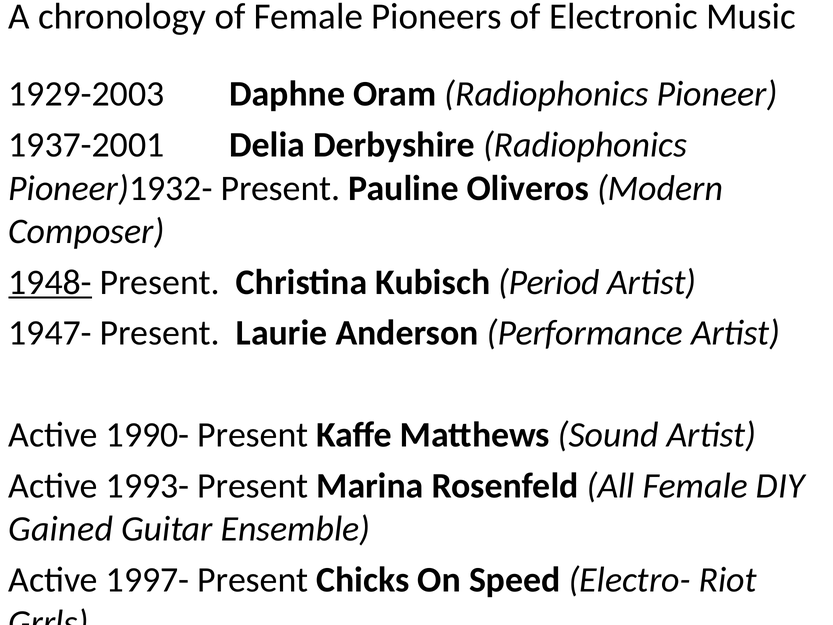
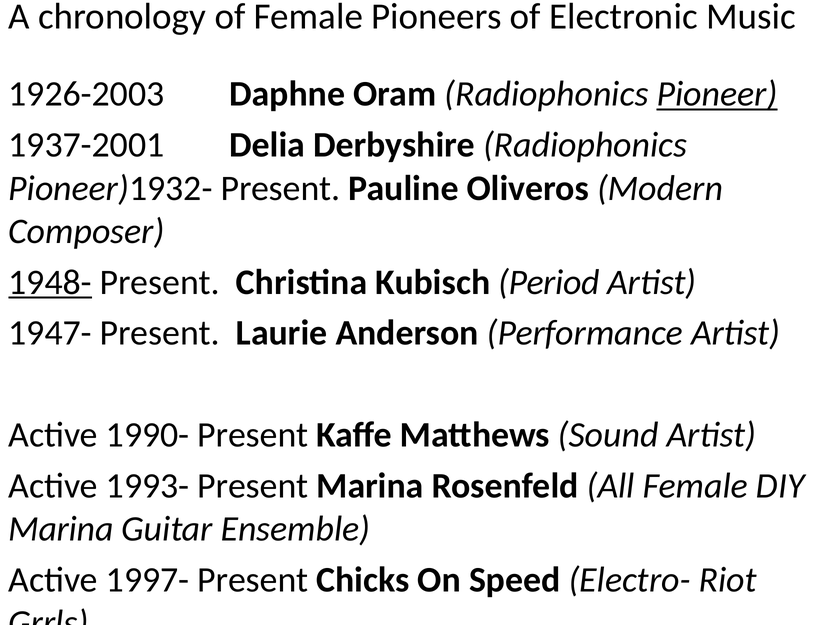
1929-2003: 1929-2003 -> 1926-2003 (86, 94)
Pioneer underline: none -> present (717, 94)
Gained: Gained -> Marina (61, 529)
